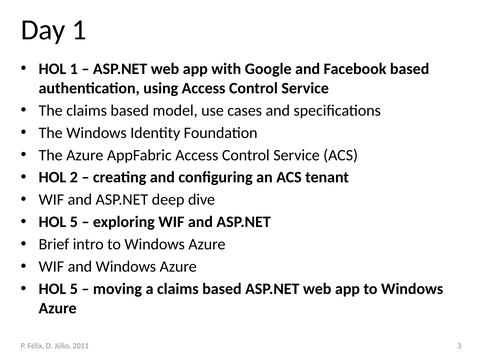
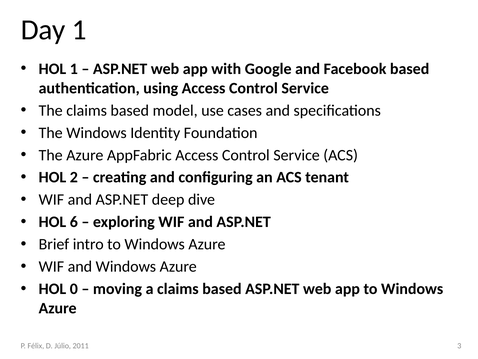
5: 5 -> 6 (74, 222)
5: 5 -> 0 (74, 289)
